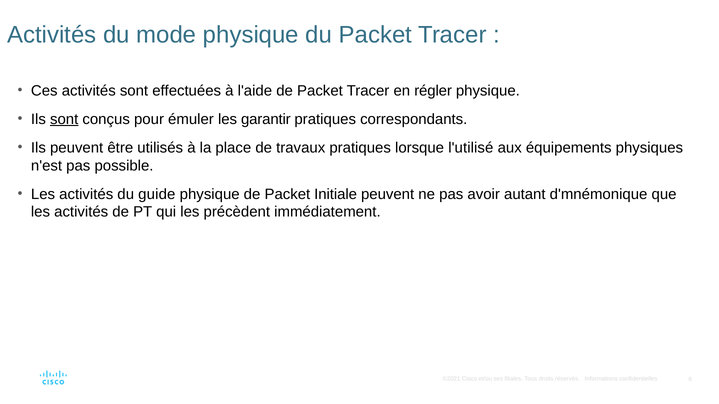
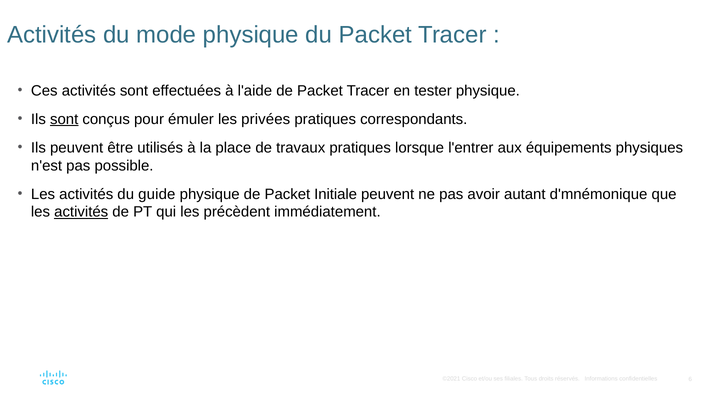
régler: régler -> tester (433, 91)
garantir: garantir -> privées (266, 119)
l'utilisé: l'utilisé -> l'entrer (471, 148)
activités underline: none -> present (81, 212)
